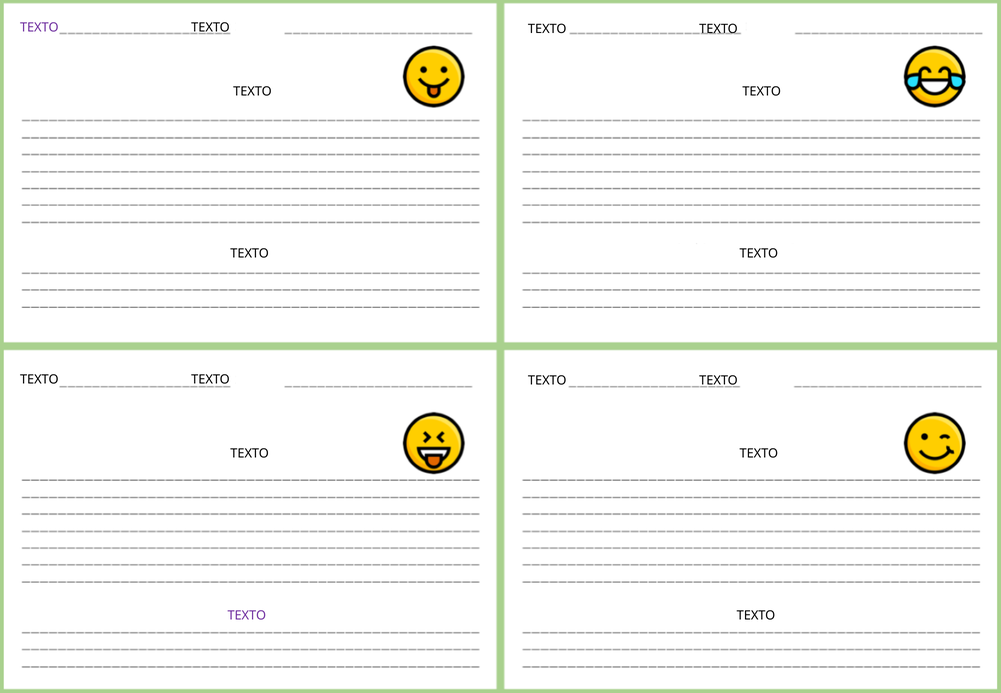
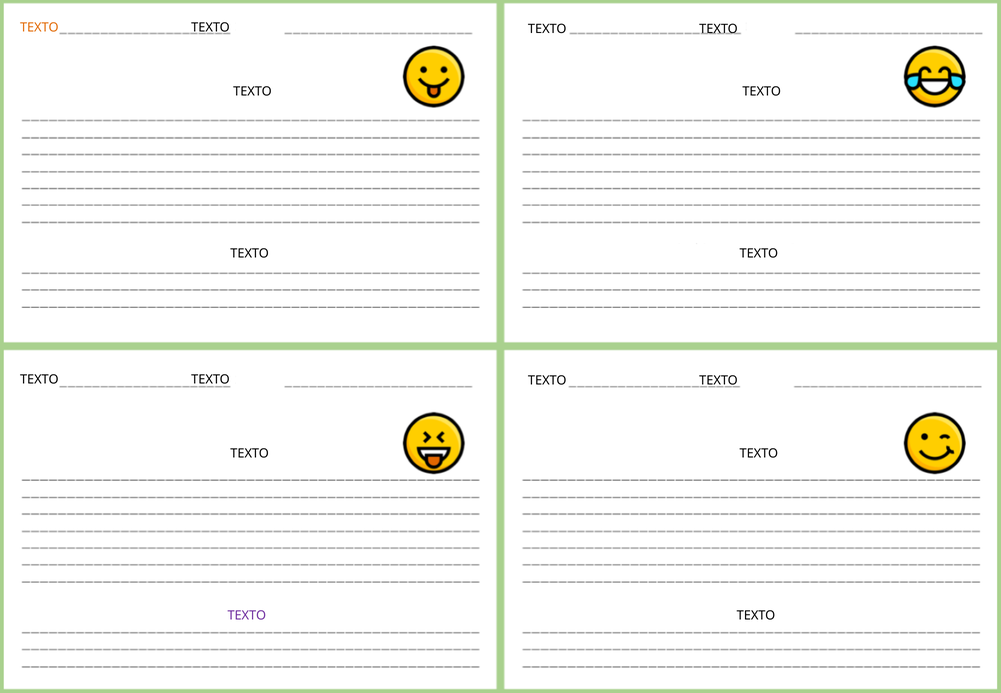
TEXTO colour: purple -> orange (39, 28)
